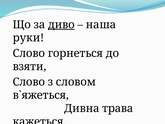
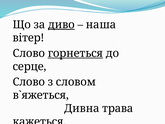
руки: руки -> вітер (28, 38)
горнеться underline: none -> present (75, 53)
взяти: взяти -> серце (30, 66)
